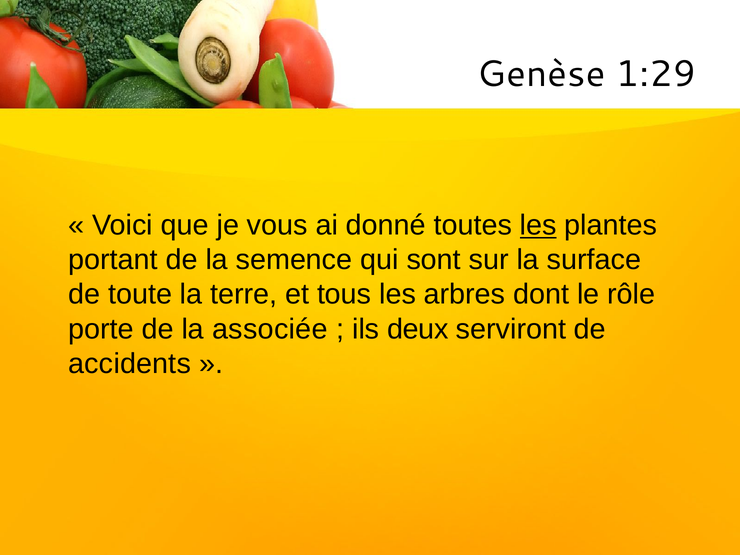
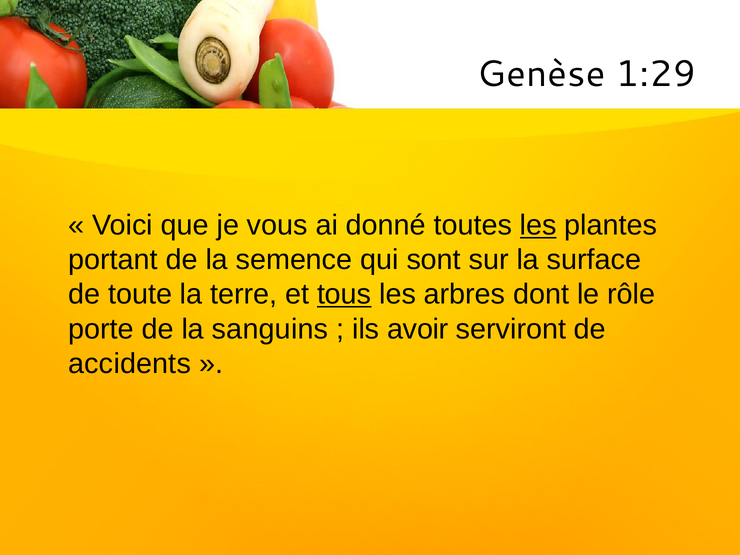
tous underline: none -> present (344, 294)
associée: associée -> sanguins (270, 329)
deux: deux -> avoir (418, 329)
